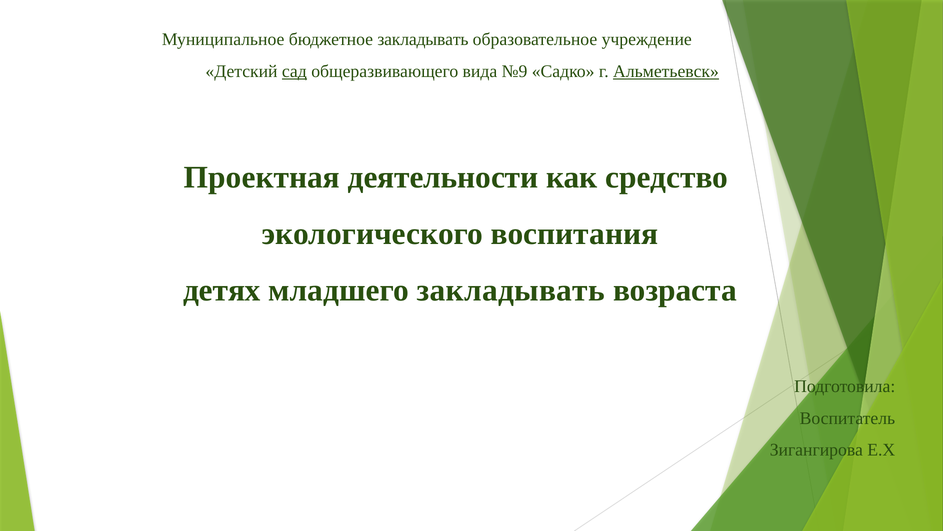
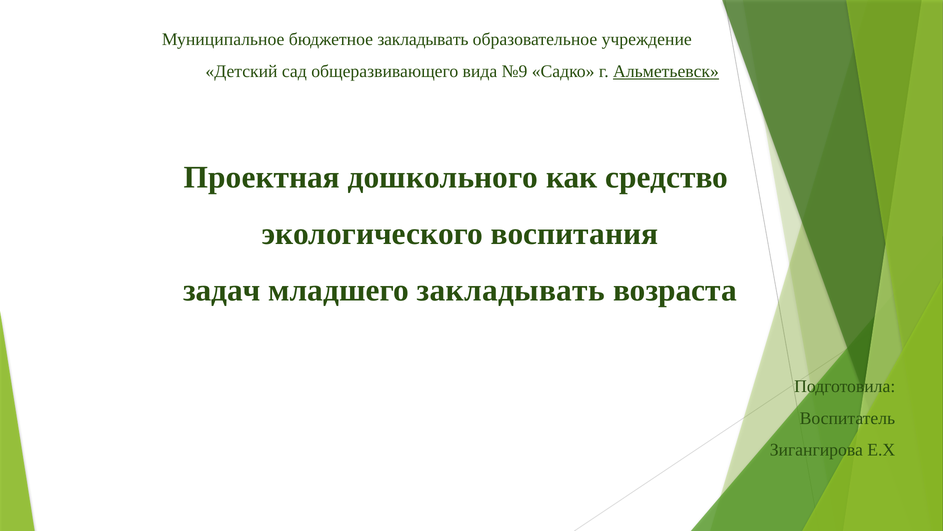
сад underline: present -> none (294, 71)
деятельности: деятельности -> дошкольного (443, 177)
детях: детях -> задач (222, 290)
